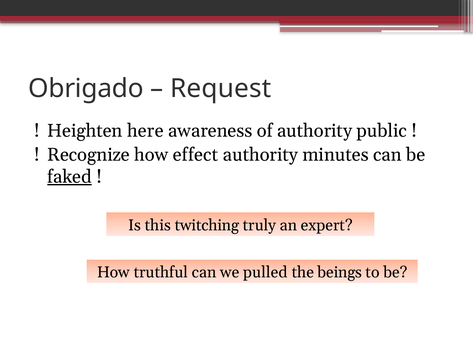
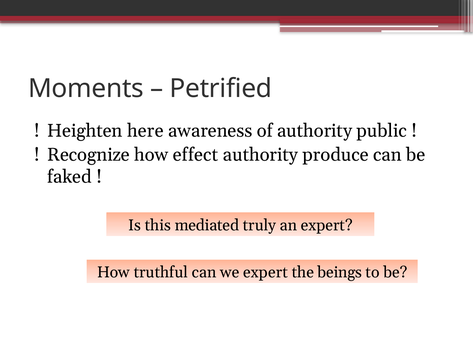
Obrigado: Obrigado -> Moments (86, 89)
Request: Request -> Petrified (221, 89)
minutes: minutes -> produce (336, 155)
faked underline: present -> none (69, 177)
twitching: twitching -> mediated (207, 226)
we pulled: pulled -> expert (265, 273)
